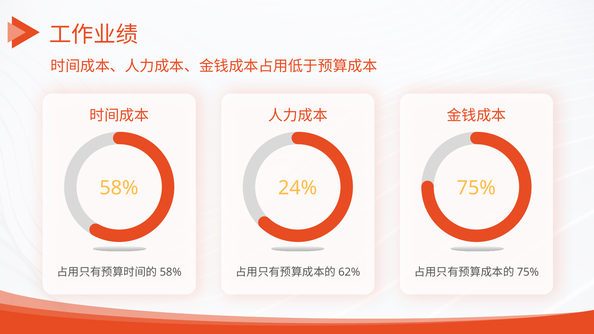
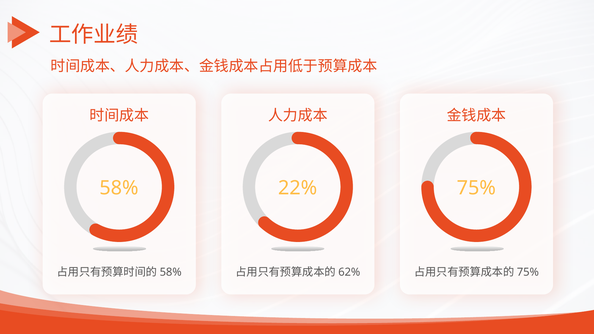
24%: 24% -> 22% (298, 188)
